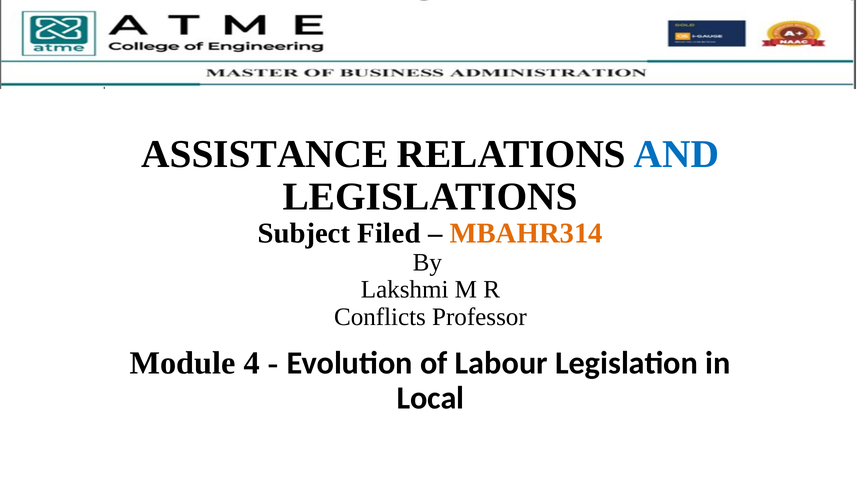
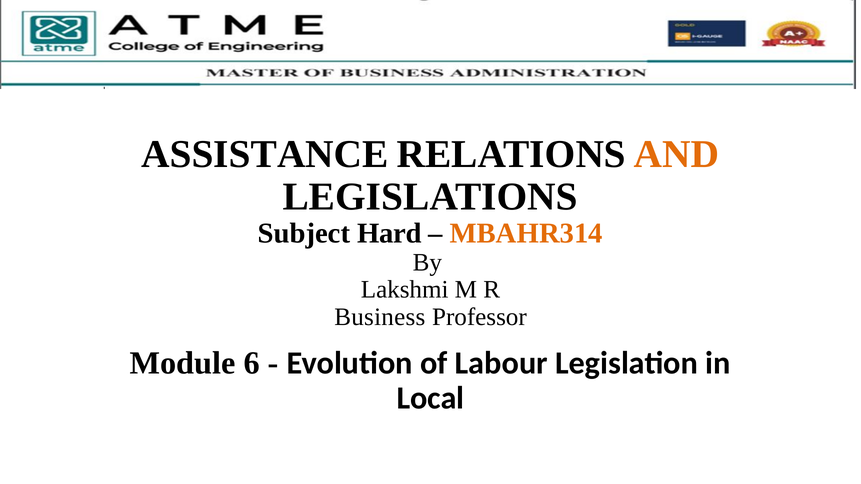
AND colour: blue -> orange (676, 154)
Filed: Filed -> Hard (389, 234)
Conflicts: Conflicts -> Business (380, 317)
4: 4 -> 6 (252, 363)
